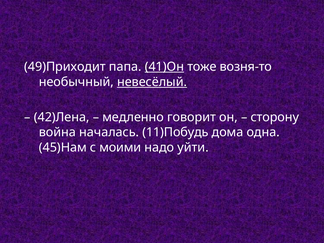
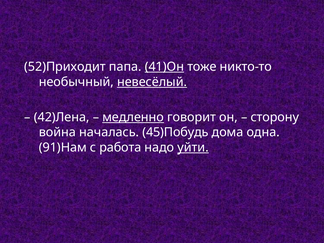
49)Приходит: 49)Приходит -> 52)Приходит (65, 67)
возня-то: возня-то -> никто-то (246, 67)
медленно underline: none -> present (133, 117)
11)Побудь: 11)Побудь -> 45)Побудь (175, 132)
45)Нам: 45)Нам -> 91)Нам (63, 147)
моими: моими -> работа (120, 147)
уйти underline: none -> present (193, 147)
